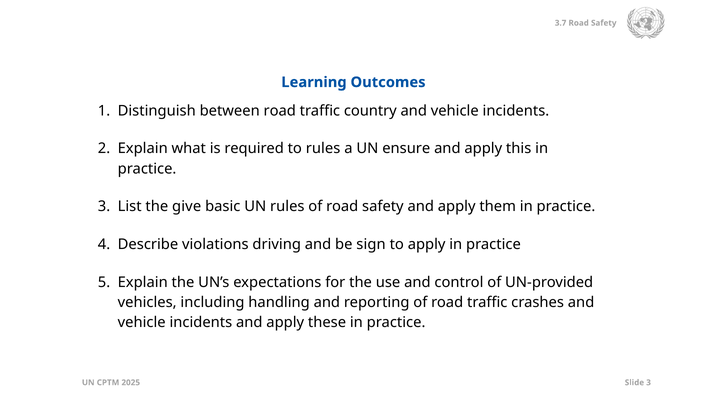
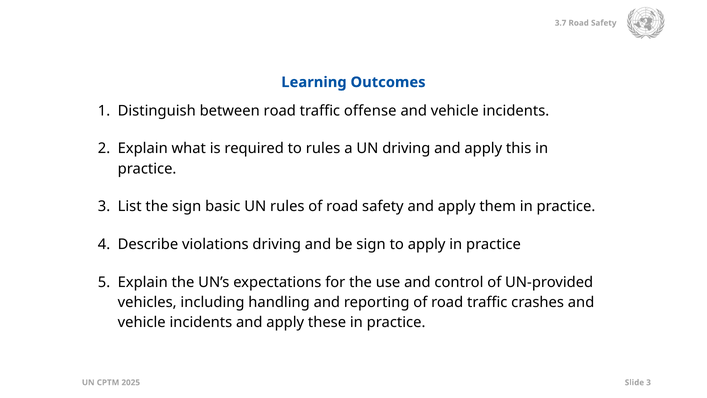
country: country -> offense (370, 111)
UN ensure: ensure -> driving (406, 148)
the give: give -> sign (187, 206)
